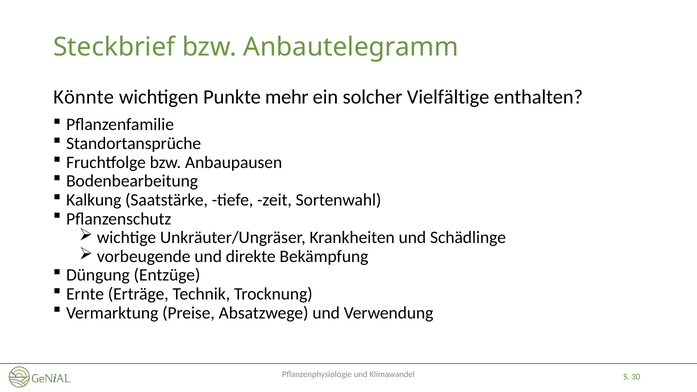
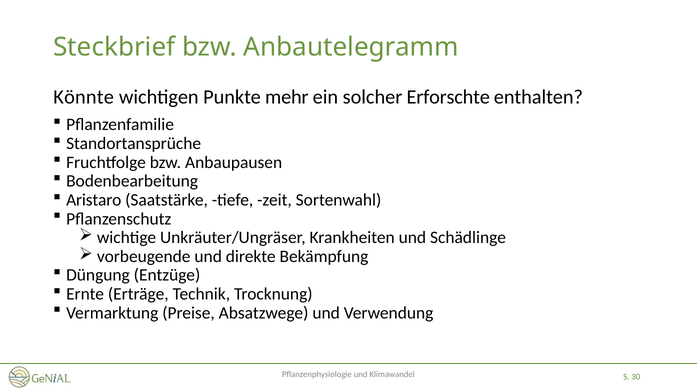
Vielfältige: Vielfältige -> Erforschte (448, 97)
Kalkung: Kalkung -> Aristaro (94, 200)
